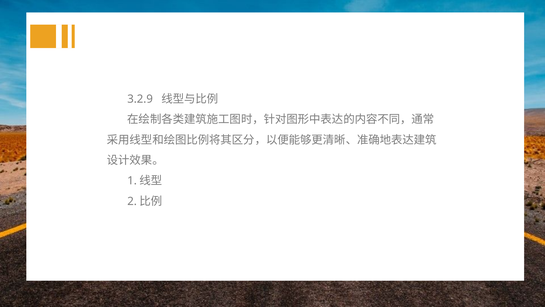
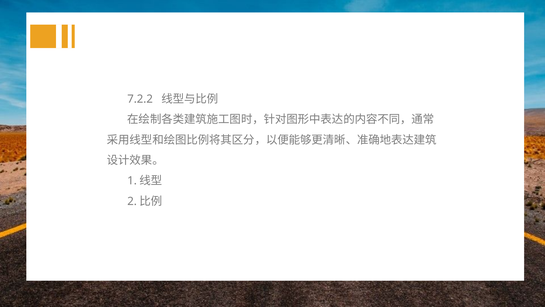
3.2.9: 3.2.9 -> 7.2.2 (140, 99)
